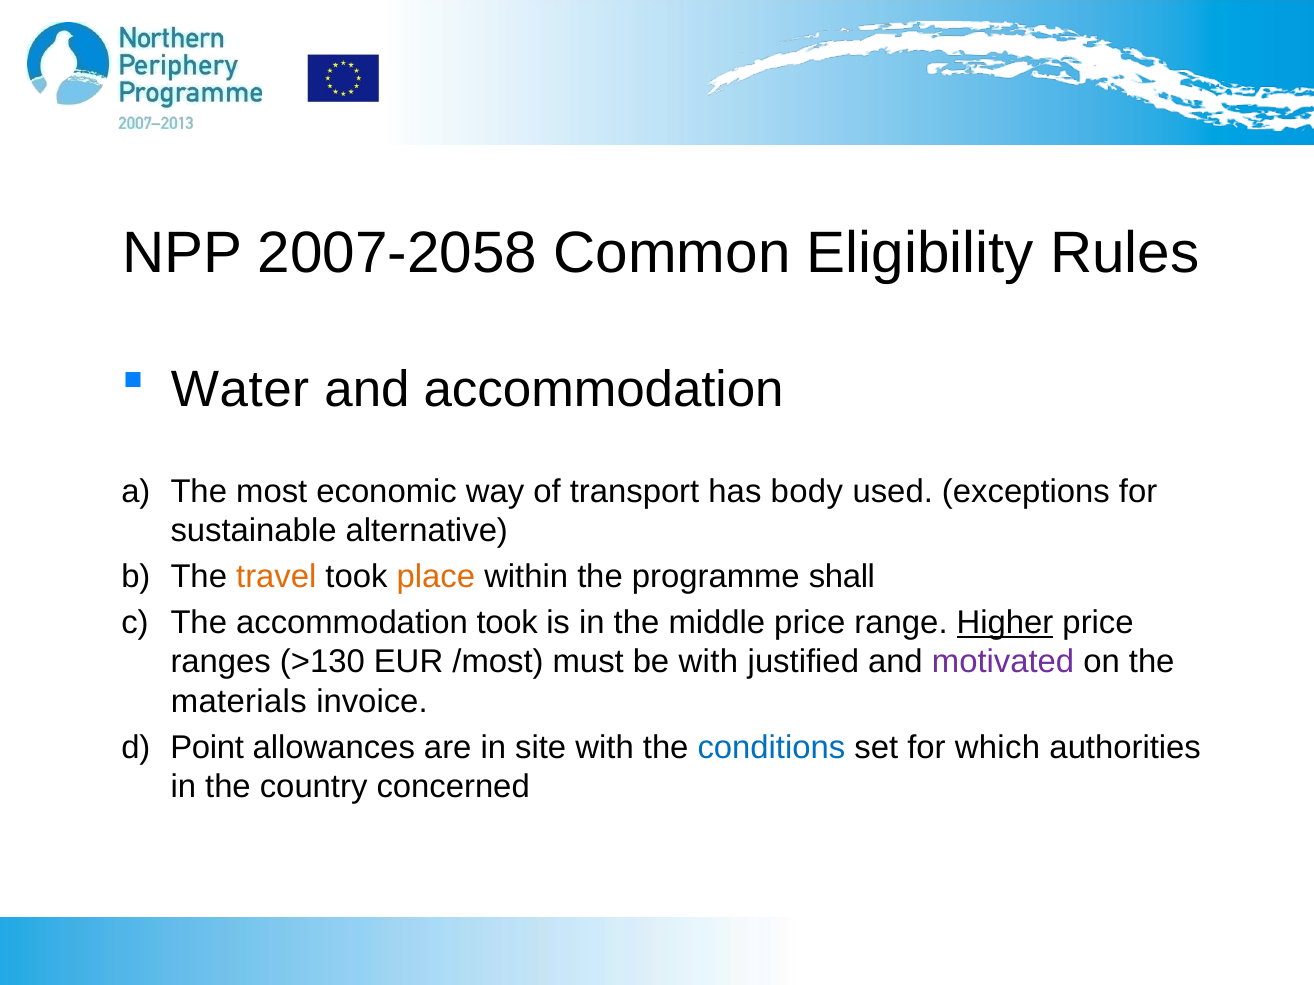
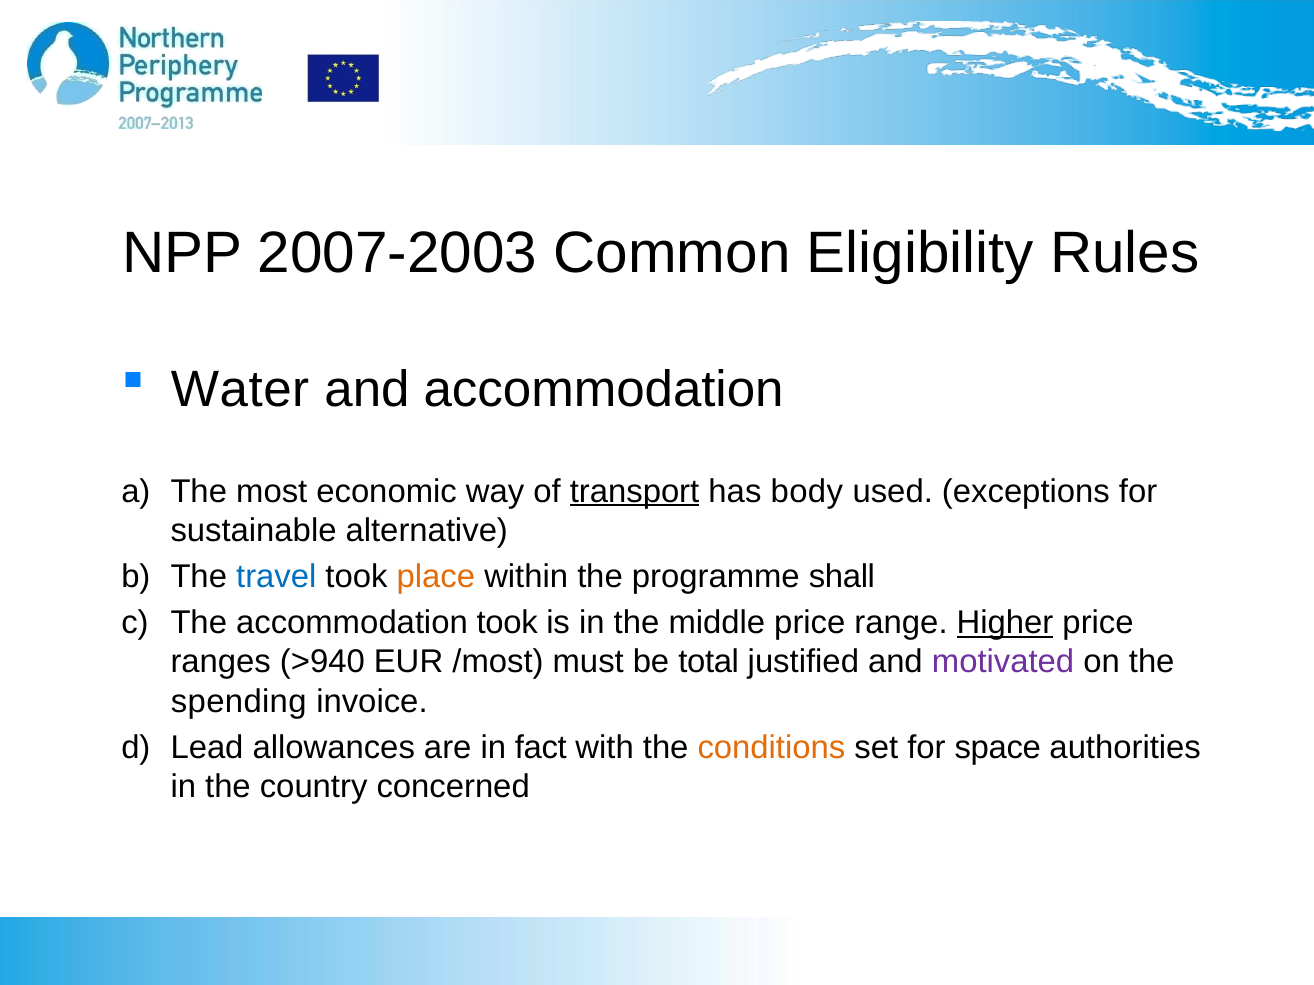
2007-2058: 2007-2058 -> 2007-2003 (398, 254)
transport underline: none -> present (635, 492)
travel colour: orange -> blue (276, 577)
>130: >130 -> >940 (322, 662)
be with: with -> total (709, 662)
materials: materials -> spending (239, 702)
Point: Point -> Lead (207, 748)
site: site -> fact (541, 748)
conditions colour: blue -> orange (771, 748)
which: which -> space (998, 748)
